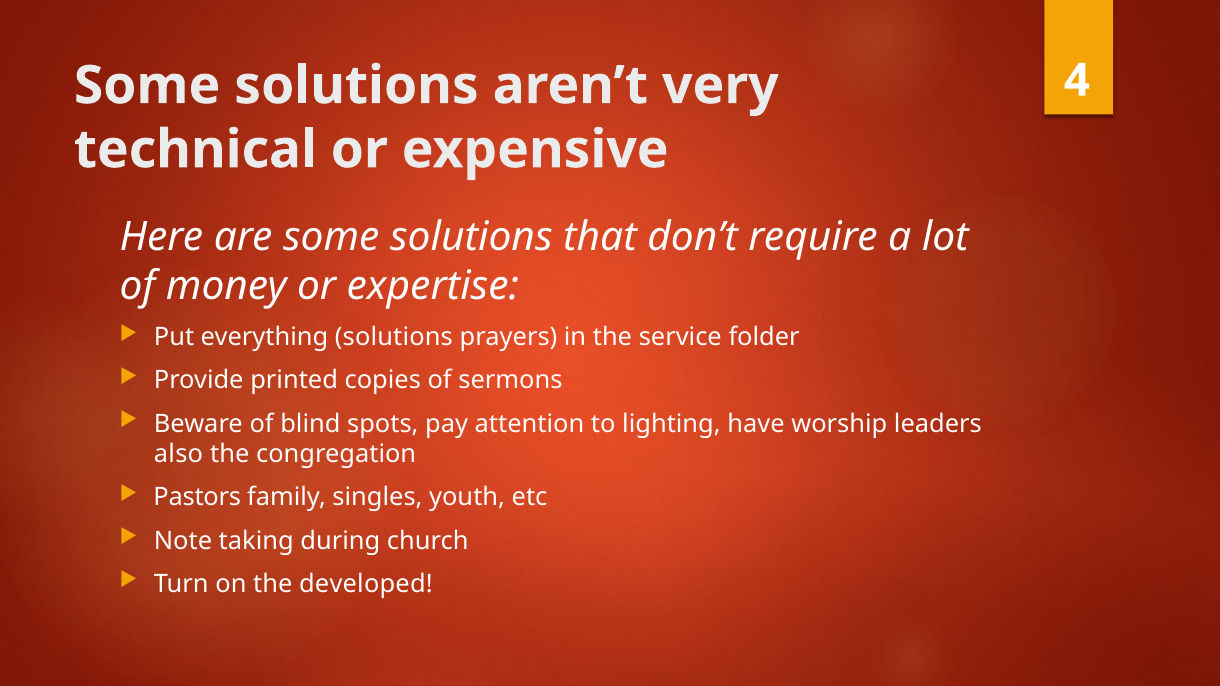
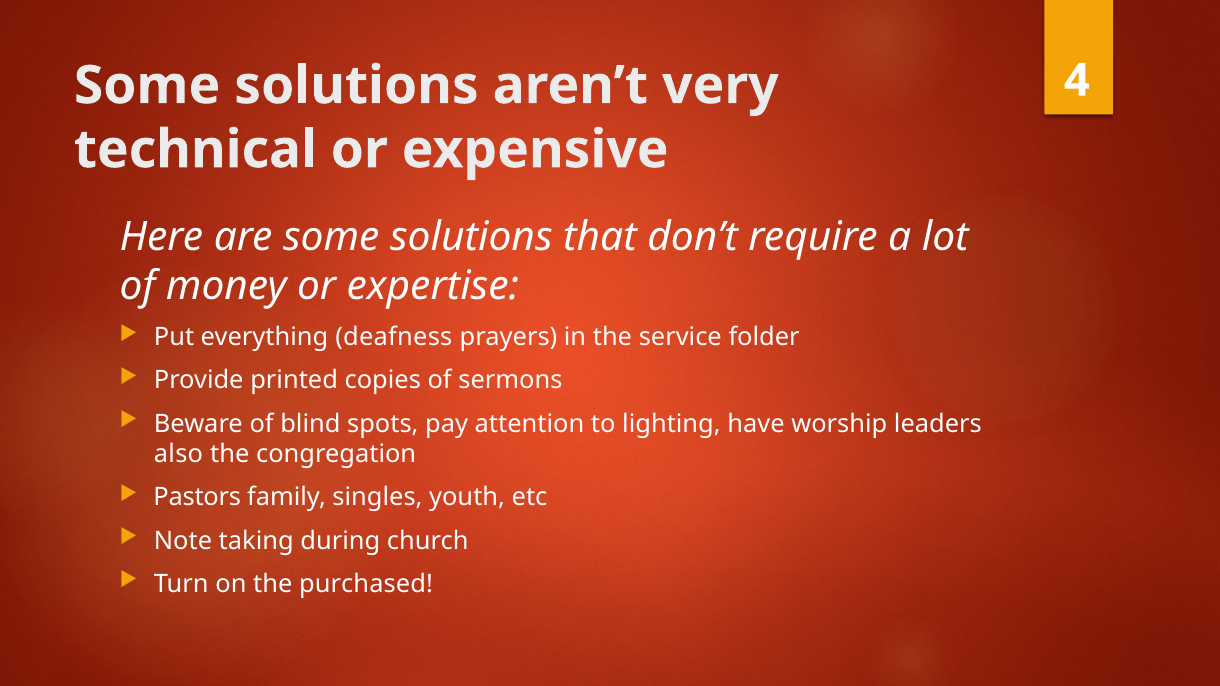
everything solutions: solutions -> deafness (394, 337)
developed: developed -> purchased (366, 584)
